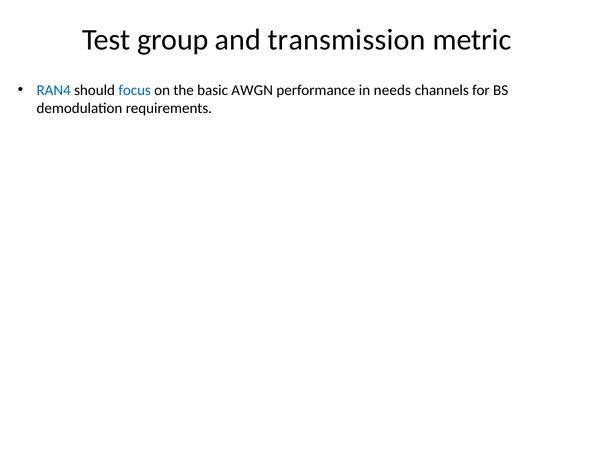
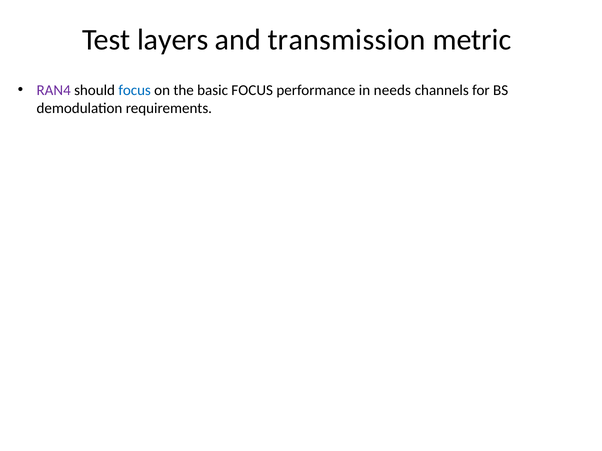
group: group -> layers (173, 40)
RAN4 colour: blue -> purple (54, 90)
basic AWGN: AWGN -> FOCUS (252, 90)
